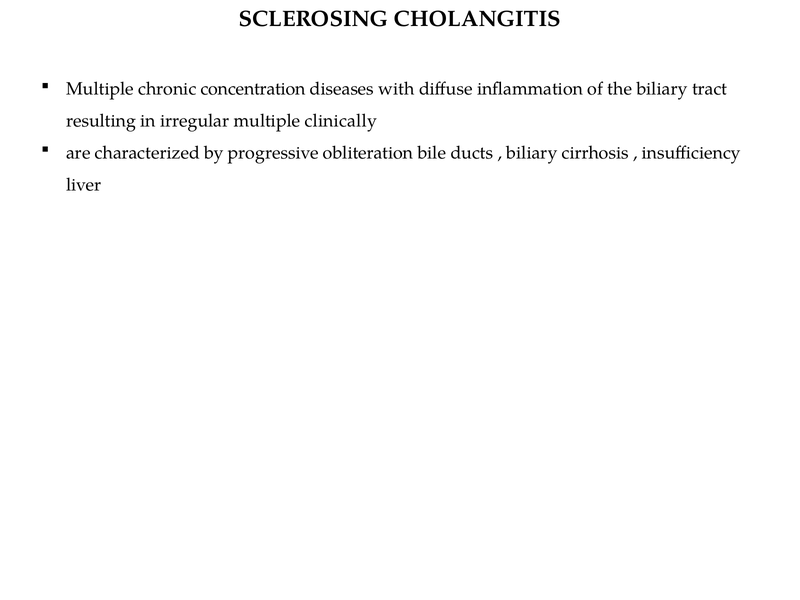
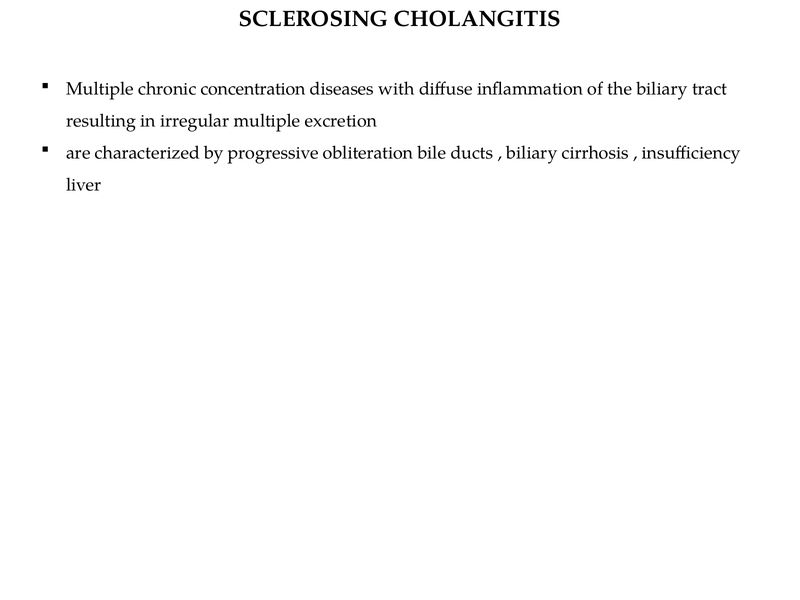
clinically: clinically -> excretion (341, 121)
